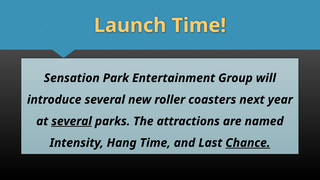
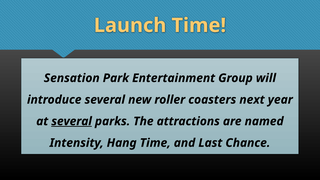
Chance underline: present -> none (248, 143)
